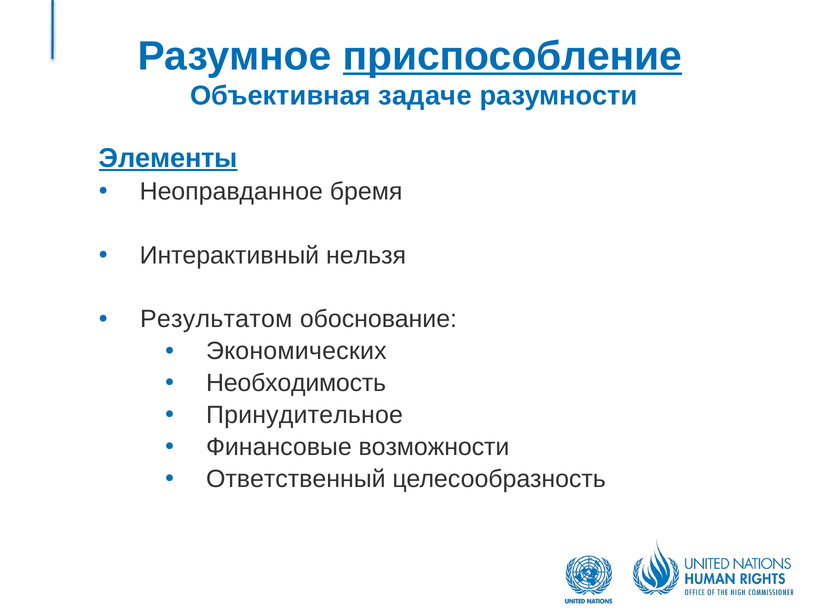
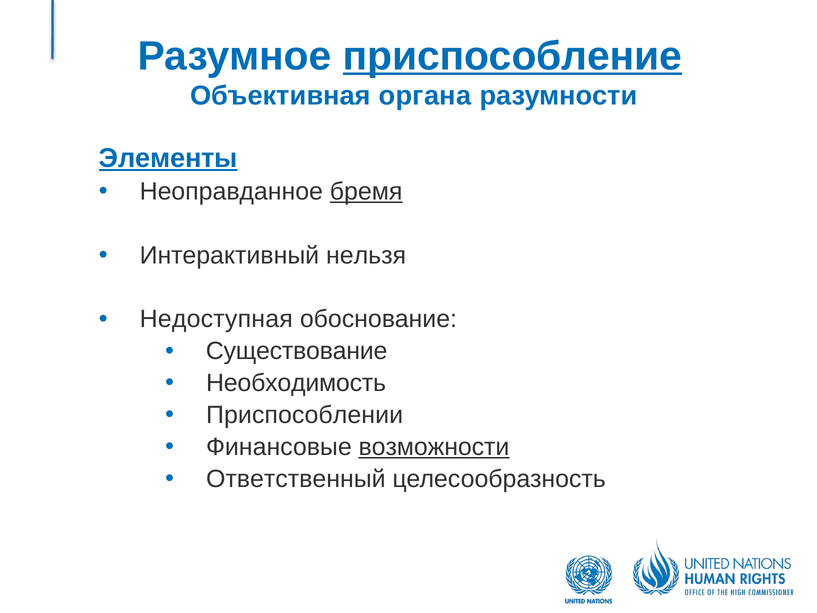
задаче: задаче -> органа (425, 96)
бремя underline: none -> present (366, 191)
Результатом: Результатом -> Недоступная (216, 319)
Экономических: Экономических -> Существование (297, 351)
Принудительное: Принудительное -> Приспособлении (305, 415)
возможности underline: none -> present (434, 447)
